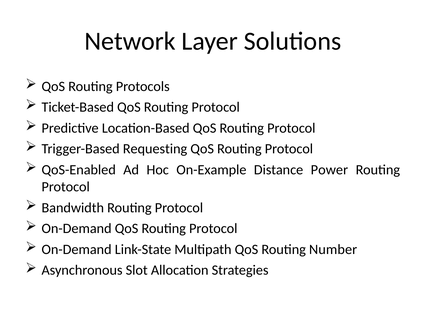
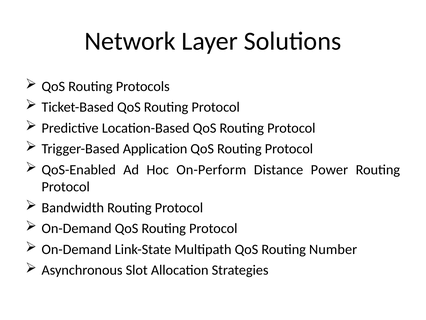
Requesting: Requesting -> Application (155, 149)
On-Example: On-Example -> On-Perform (211, 170)
